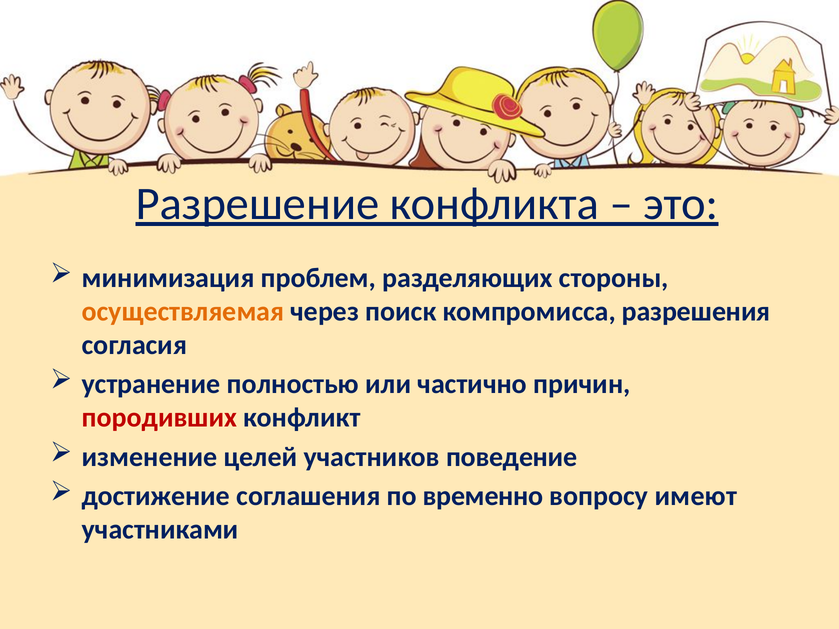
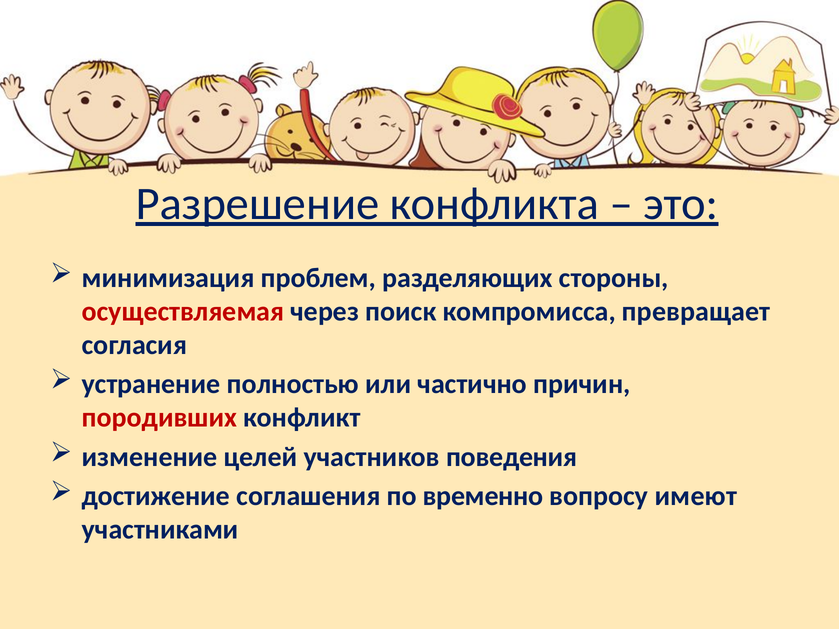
осуществляемая colour: orange -> red (183, 312)
разрешения: разрешения -> превращает (696, 312)
поведение: поведение -> поведения (512, 457)
